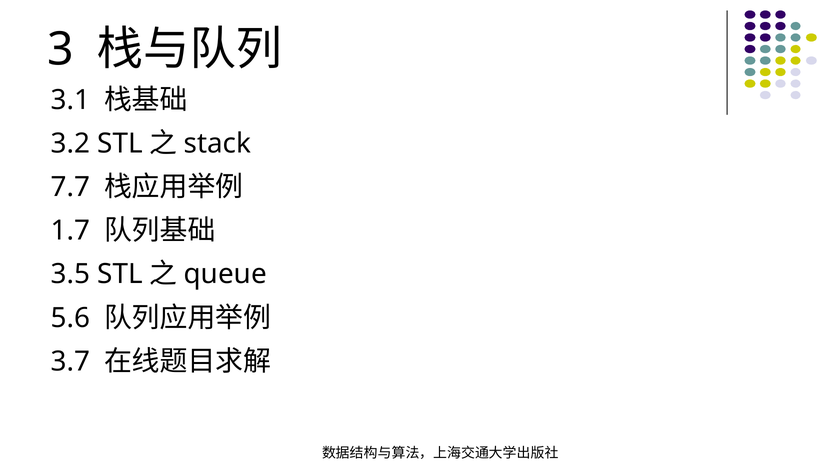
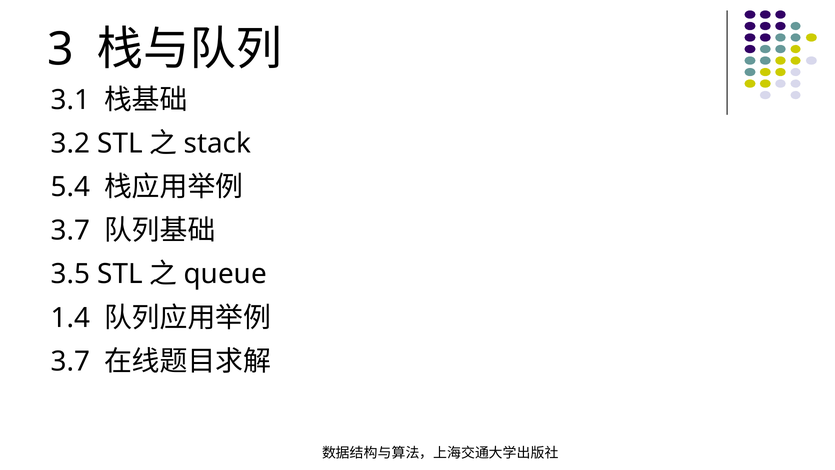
7.7: 7.7 -> 5.4 (71, 187)
1.7: 1.7 -> 3.7 (71, 231)
5.6: 5.6 -> 1.4 (71, 318)
